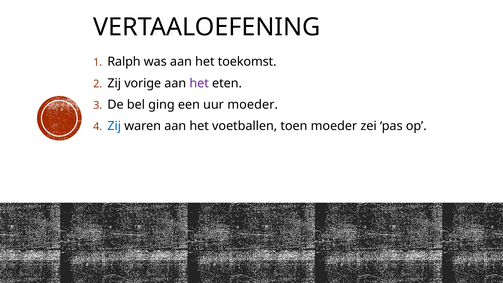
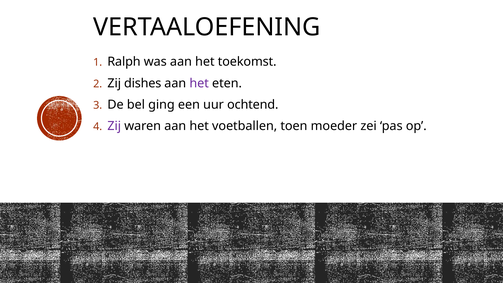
vorige: vorige -> dishes (143, 83)
uur moeder: moeder -> ochtend (253, 105)
Zij colour: blue -> purple (114, 126)
